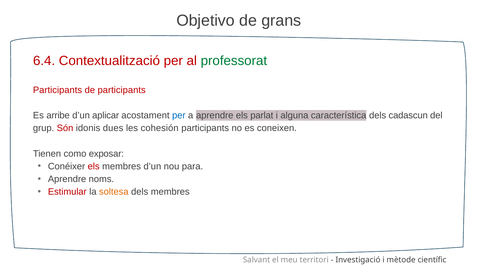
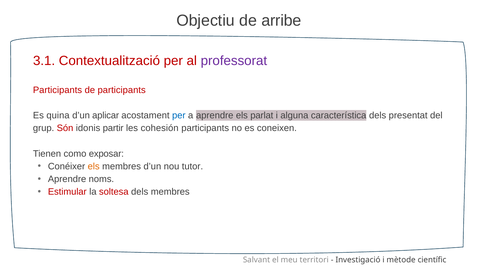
Objetivo: Objetivo -> Objectiu (206, 21)
grans: grans -> arribe (281, 21)
6.4: 6.4 -> 3.1 (44, 61)
professorat colour: green -> purple (234, 61)
arribe: arribe -> quina (58, 115)
cadascun: cadascun -> presentat (408, 115)
dues: dues -> partir (113, 128)
els colour: red -> orange (94, 166)
para: para -> tutor (192, 166)
soltesa colour: orange -> red (114, 192)
